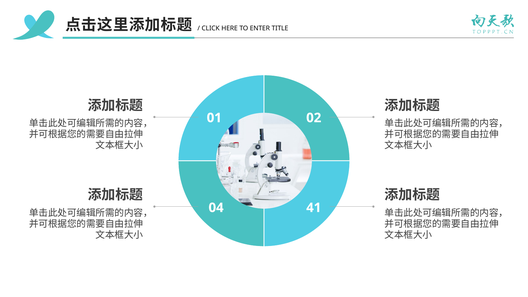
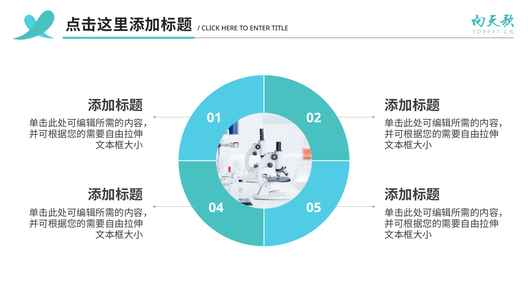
41: 41 -> 05 (314, 208)
